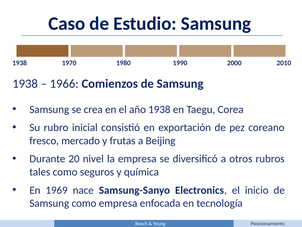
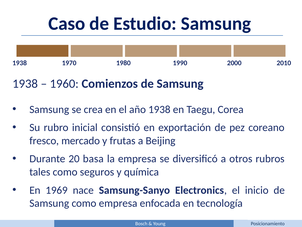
1966: 1966 -> 1960 (64, 84)
nivel: nivel -> basa (93, 159)
